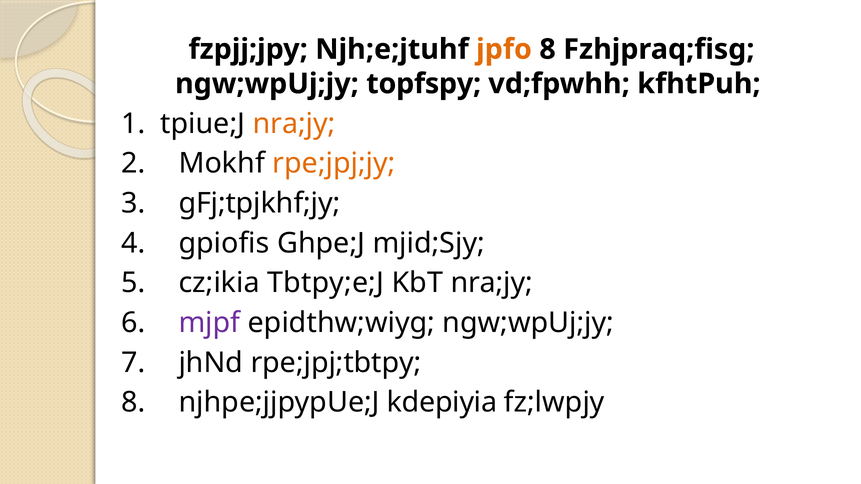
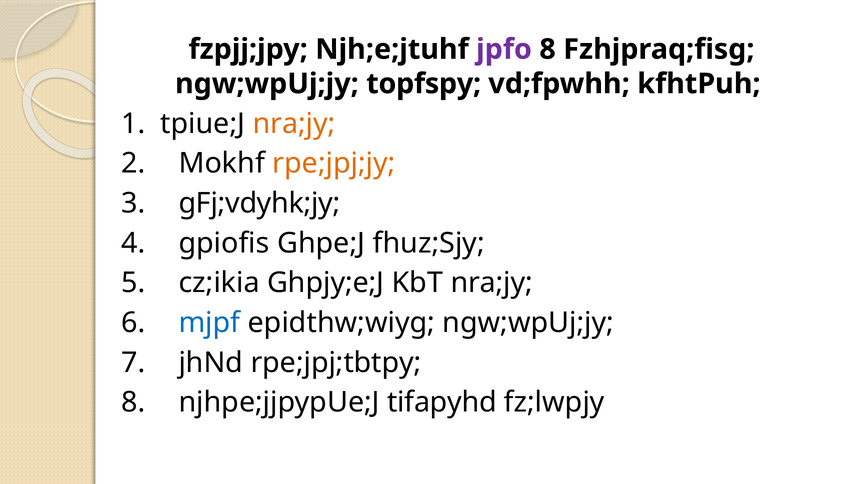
jpfo colour: orange -> purple (504, 49)
gFj;tpjkhf;jy: gFj;tpjkhf;jy -> gFj;vdyhk;jy (260, 203)
mjid;Sjy: mjid;Sjy -> fhuz;Sjy (429, 243)
Tbtpy;e;J: Tbtpy;e;J -> Ghpjy;e;J (326, 283)
mjpf colour: purple -> blue (209, 323)
kdepiyia: kdepiyia -> tifapyhd (442, 403)
